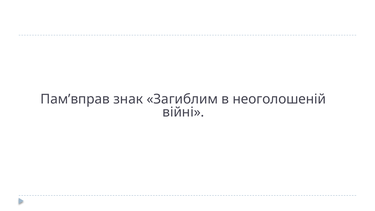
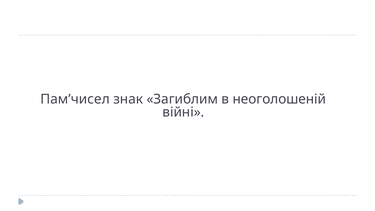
Пам’вправ: Пам’вправ -> Пам’чисел (75, 99)
